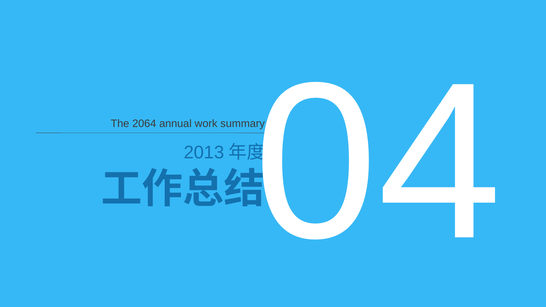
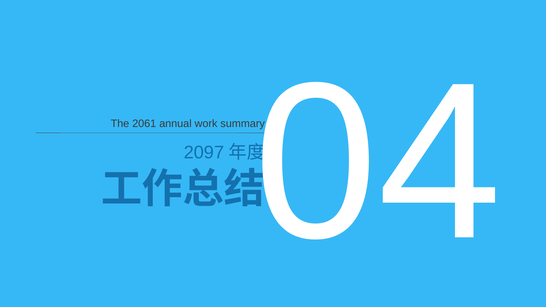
2064: 2064 -> 2061 (144, 124)
2013: 2013 -> 2097 (204, 152)
